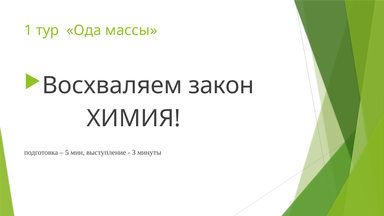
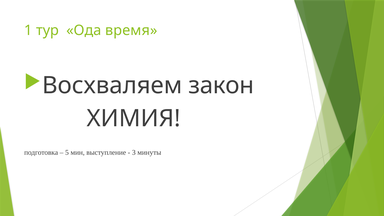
массы: массы -> время (131, 30)
